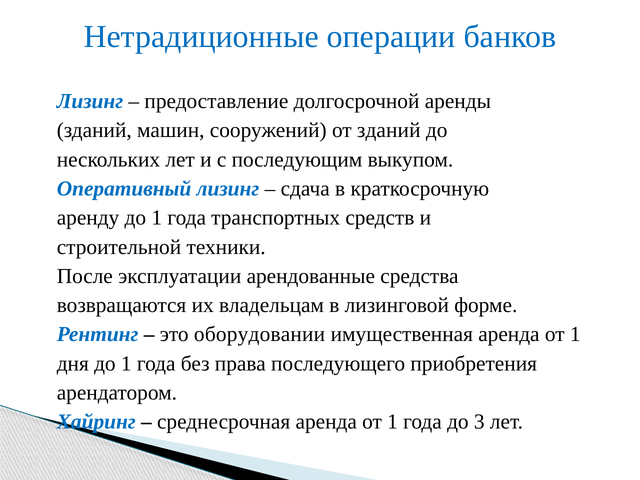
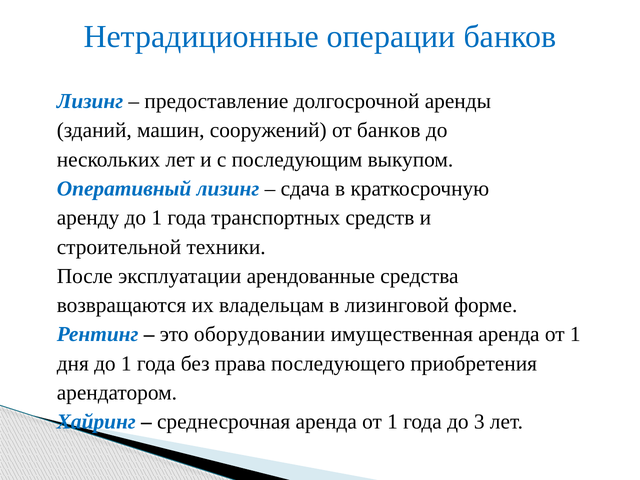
от зданий: зданий -> банков (389, 130)
